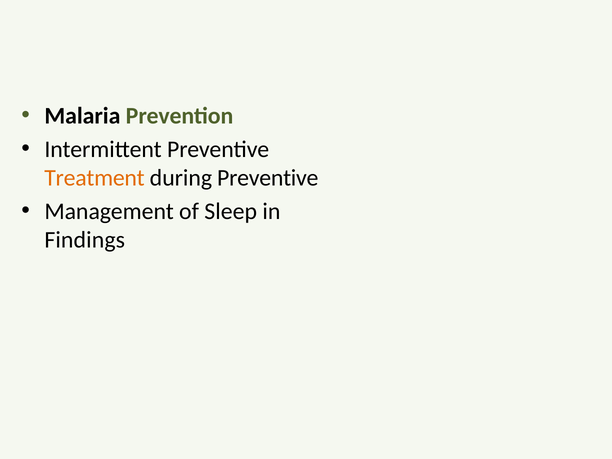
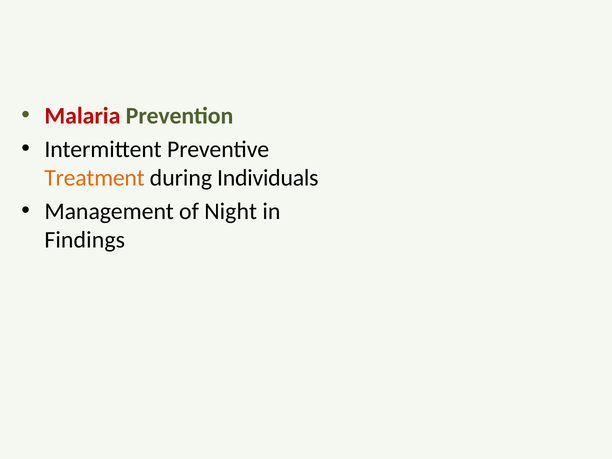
Malaria colour: black -> red (82, 116)
during Preventive: Preventive -> Individuals (268, 178)
Sleep: Sleep -> Night (231, 211)
